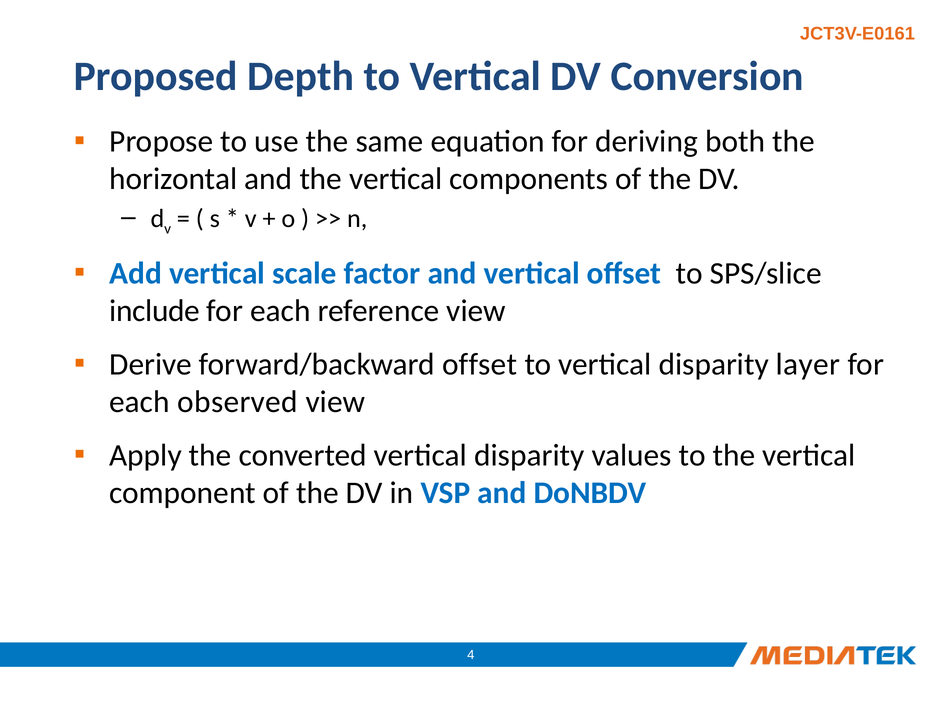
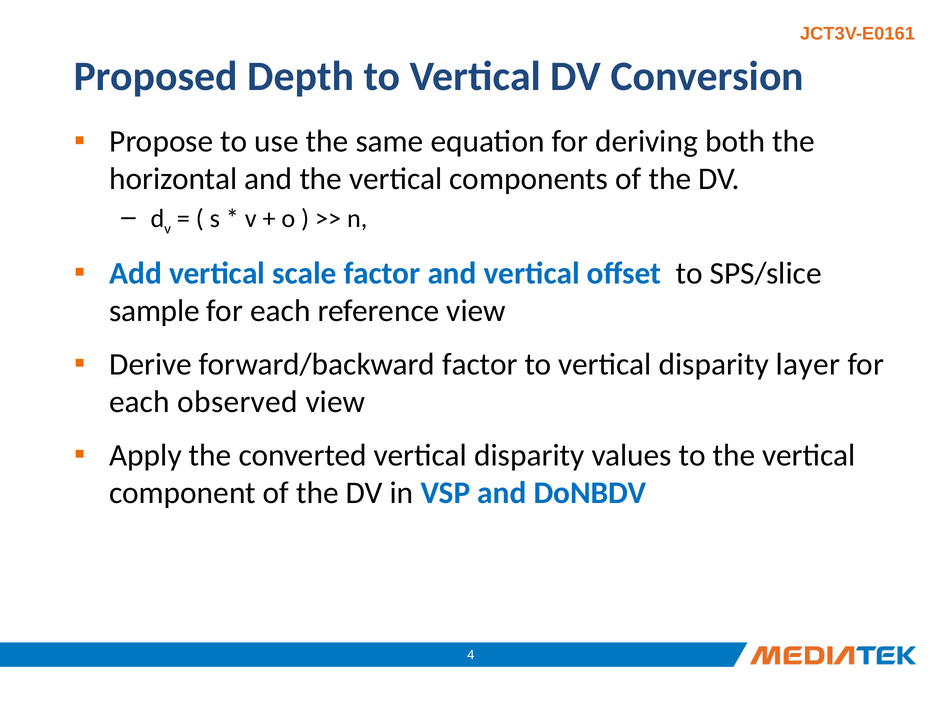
include: include -> sample (155, 311)
forward/backward offset: offset -> factor (480, 365)
